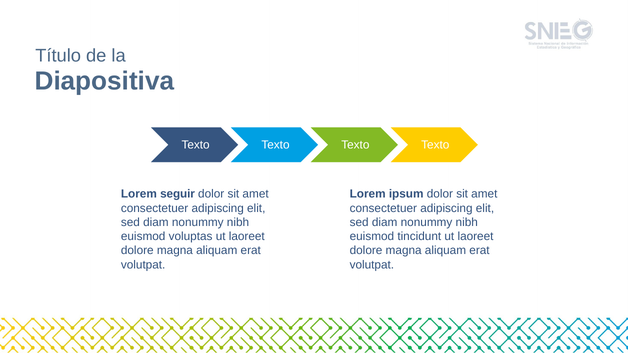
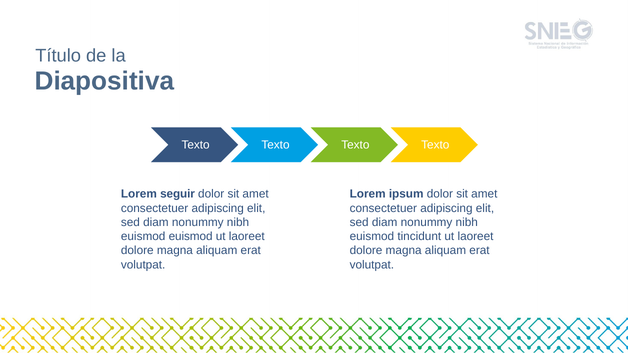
euismod voluptas: voluptas -> euismod (191, 237)
